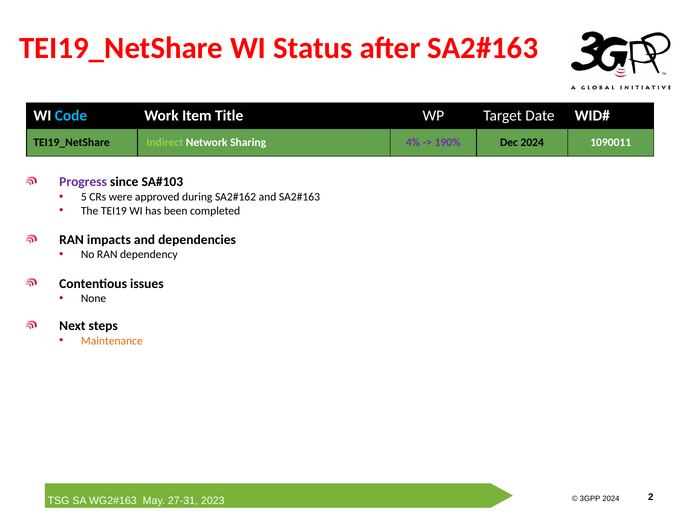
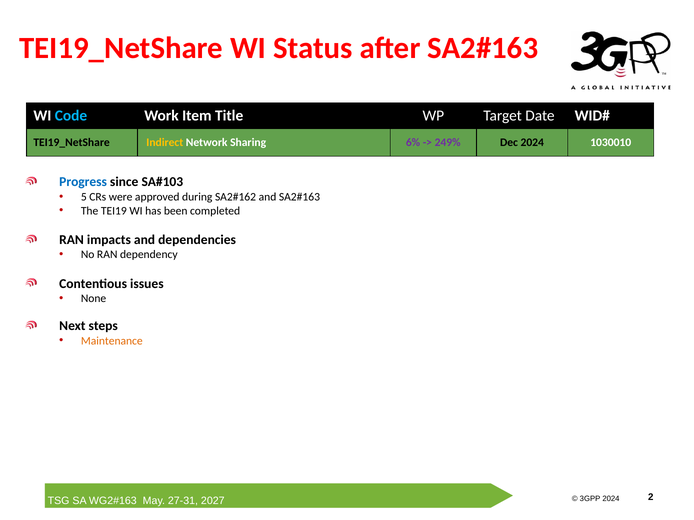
Indirect colour: light green -> yellow (165, 143)
4%: 4% -> 6% (413, 143)
190%: 190% -> 249% (448, 143)
1090011: 1090011 -> 1030010 (611, 143)
Progress colour: purple -> blue (83, 182)
2023: 2023 -> 2027 (213, 501)
